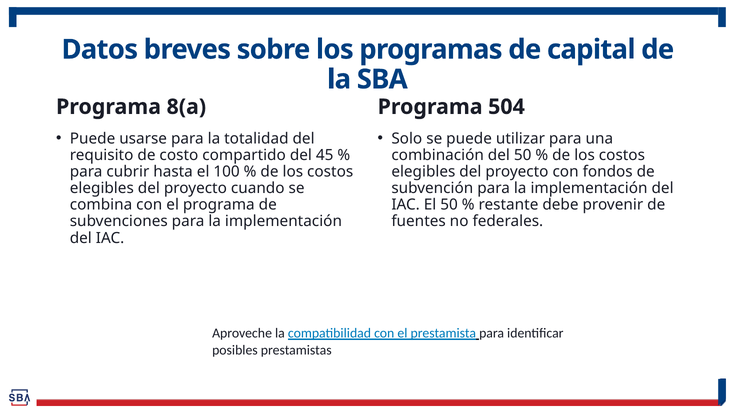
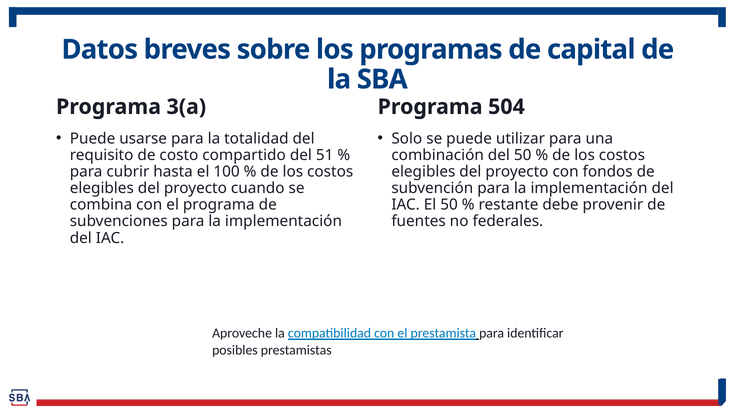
8(a: 8(a -> 3(a (186, 107)
45: 45 -> 51 (325, 155)
